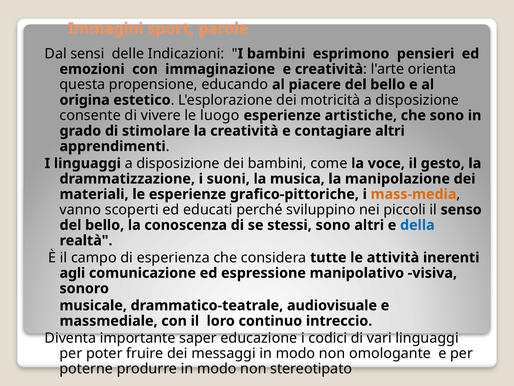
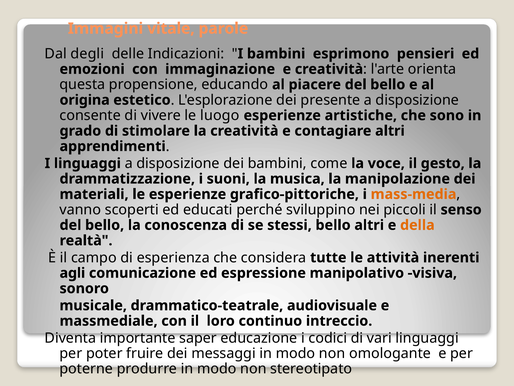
sport: sport -> vitale (171, 28)
sensi: sensi -> degli (87, 54)
motricità: motricità -> presente (330, 100)
stessi sono: sono -> bello (333, 225)
della colour: blue -> orange (417, 225)
